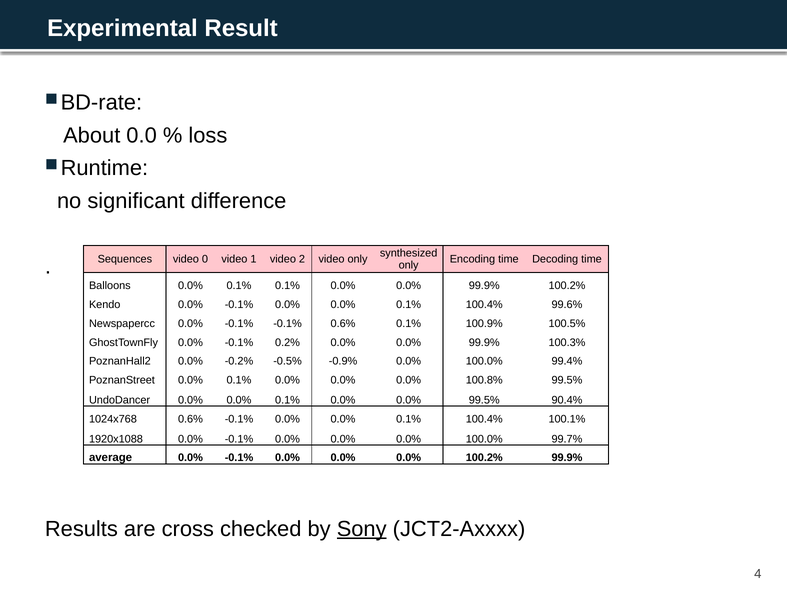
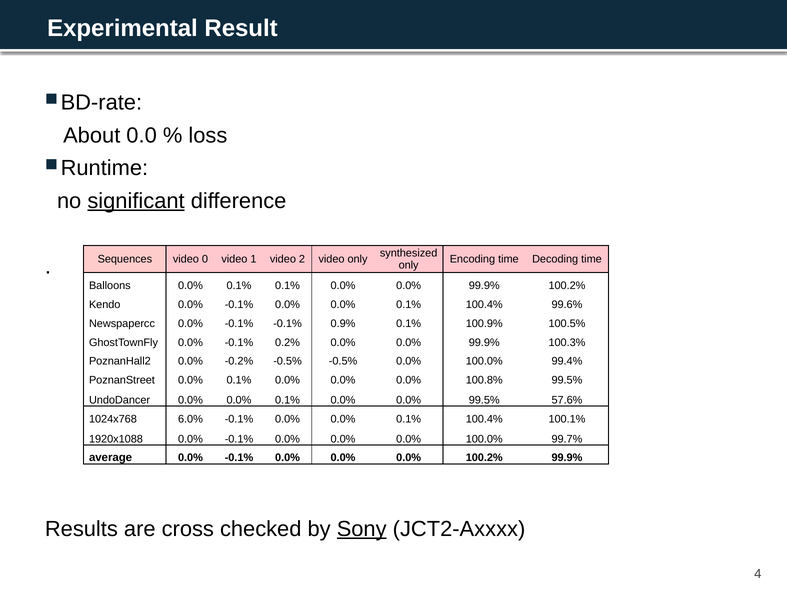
significant underline: none -> present (136, 201)
-0.1% 0.6%: 0.6% -> 0.9% (343, 324)
-0.5% -0.9%: -0.9% -> -0.5% (343, 362)
90.4%: 90.4% -> 57.6% (567, 400)
1024x768 0.6%: 0.6% -> 6.0% (190, 419)
